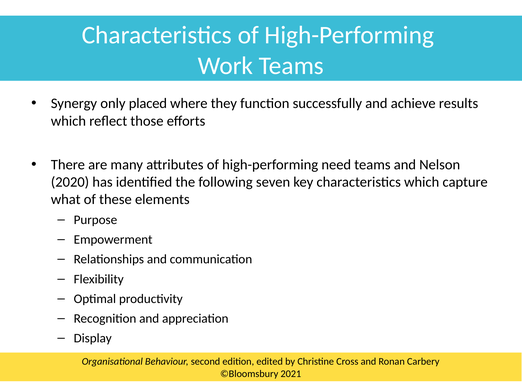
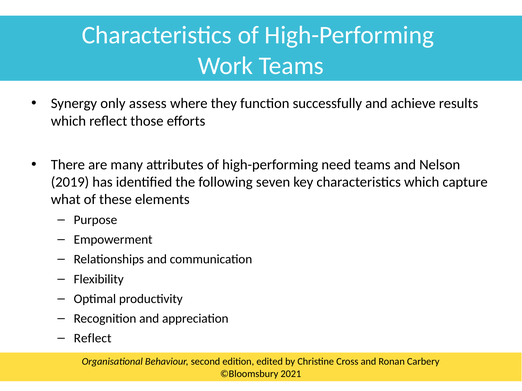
placed: placed -> assess (148, 104)
2020: 2020 -> 2019 (70, 182)
Display: Display -> Reflect (93, 339)
